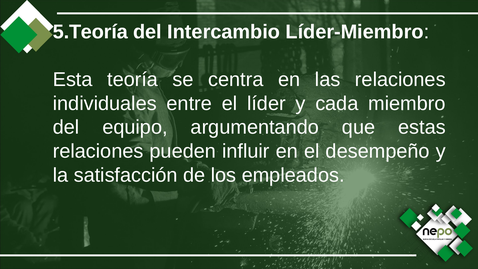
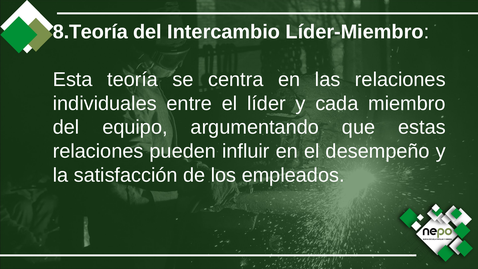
5.Teoría: 5.Teoría -> 8.Teoría (90, 32)
